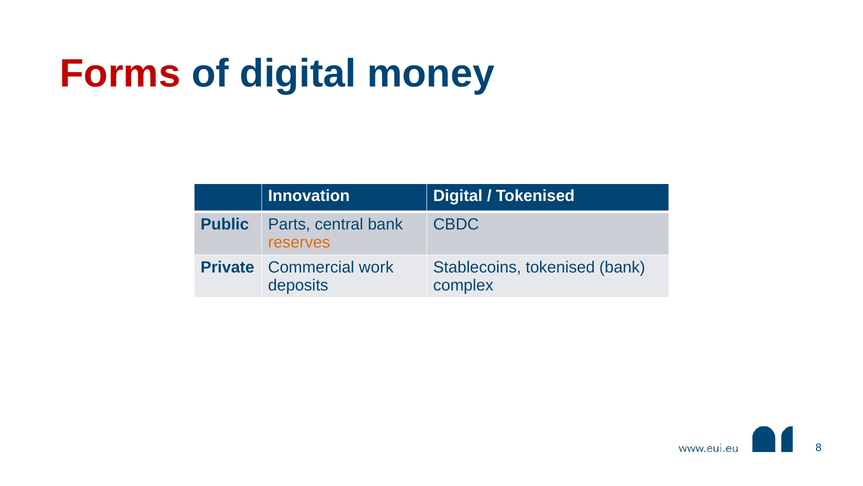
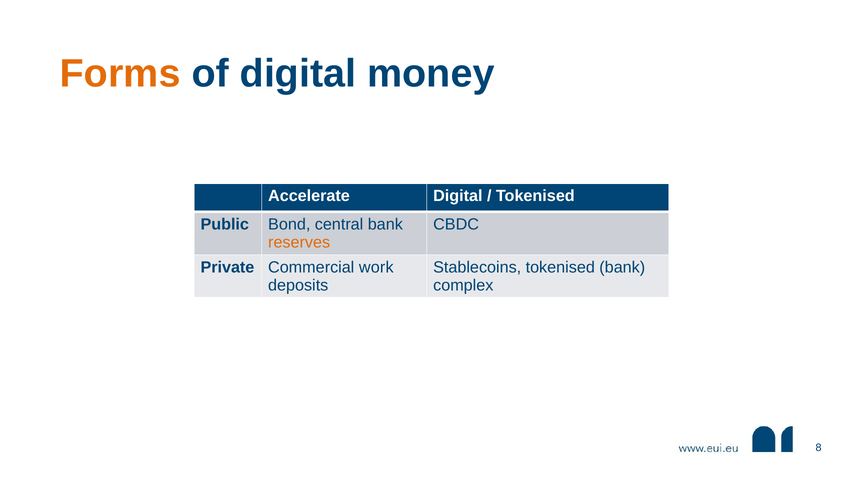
Forms colour: red -> orange (120, 73)
Innovation: Innovation -> Accelerate (309, 196)
Parts: Parts -> Bond (289, 224)
